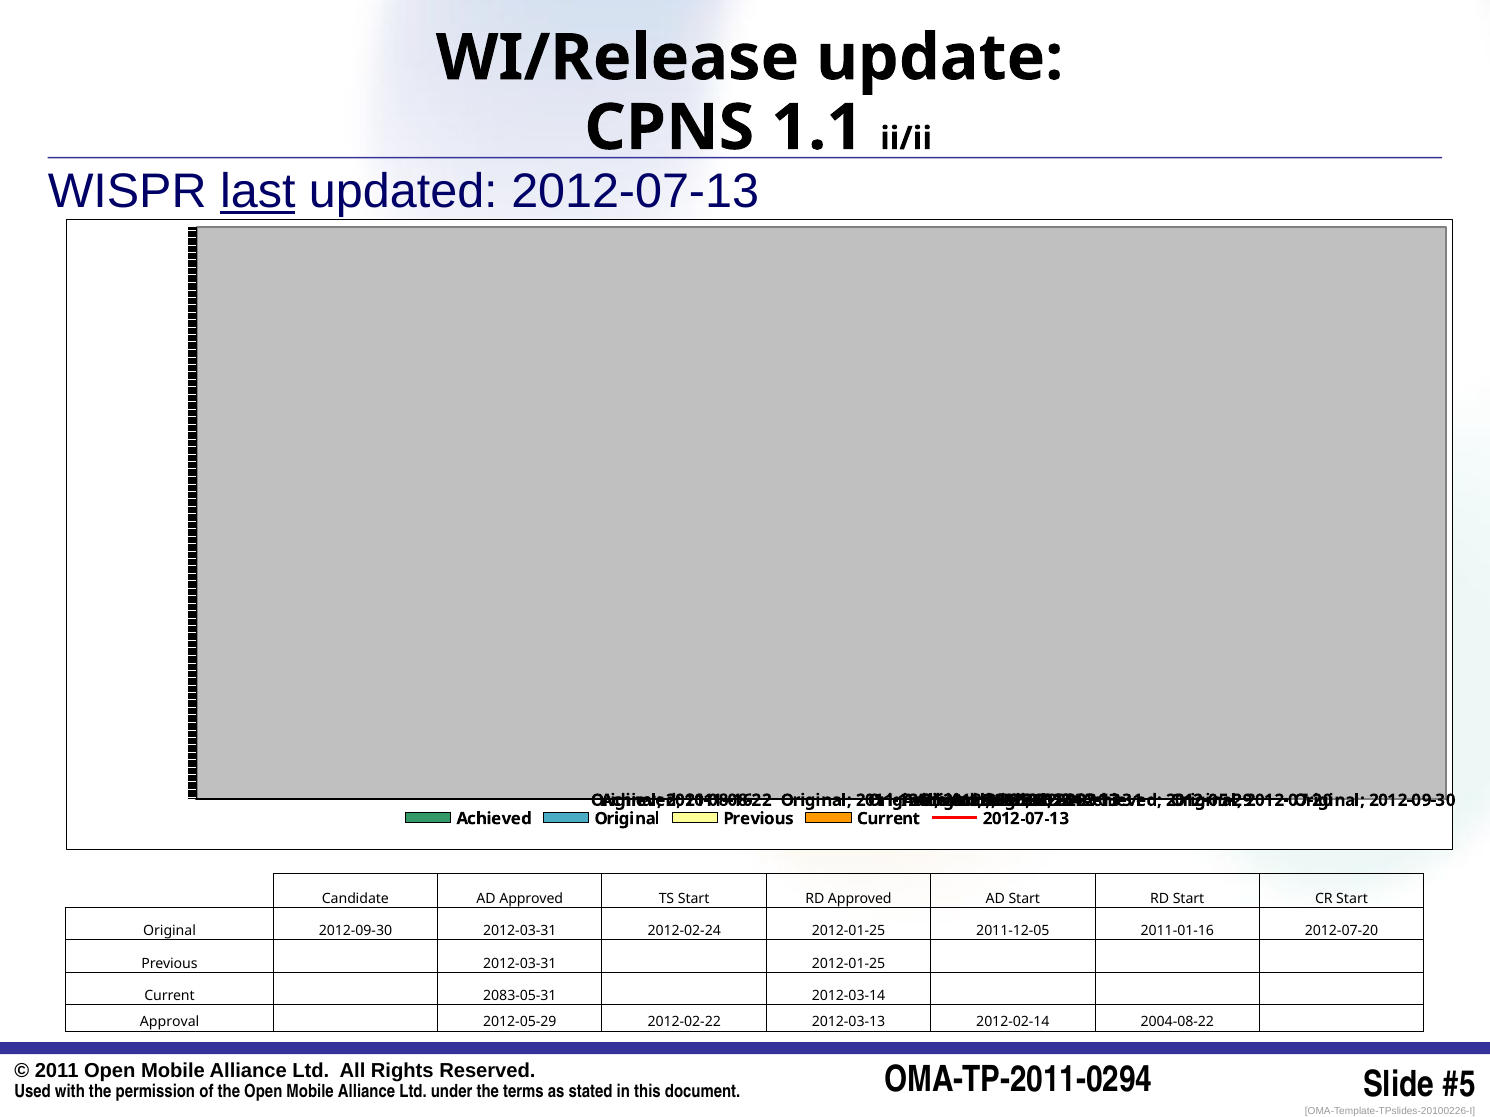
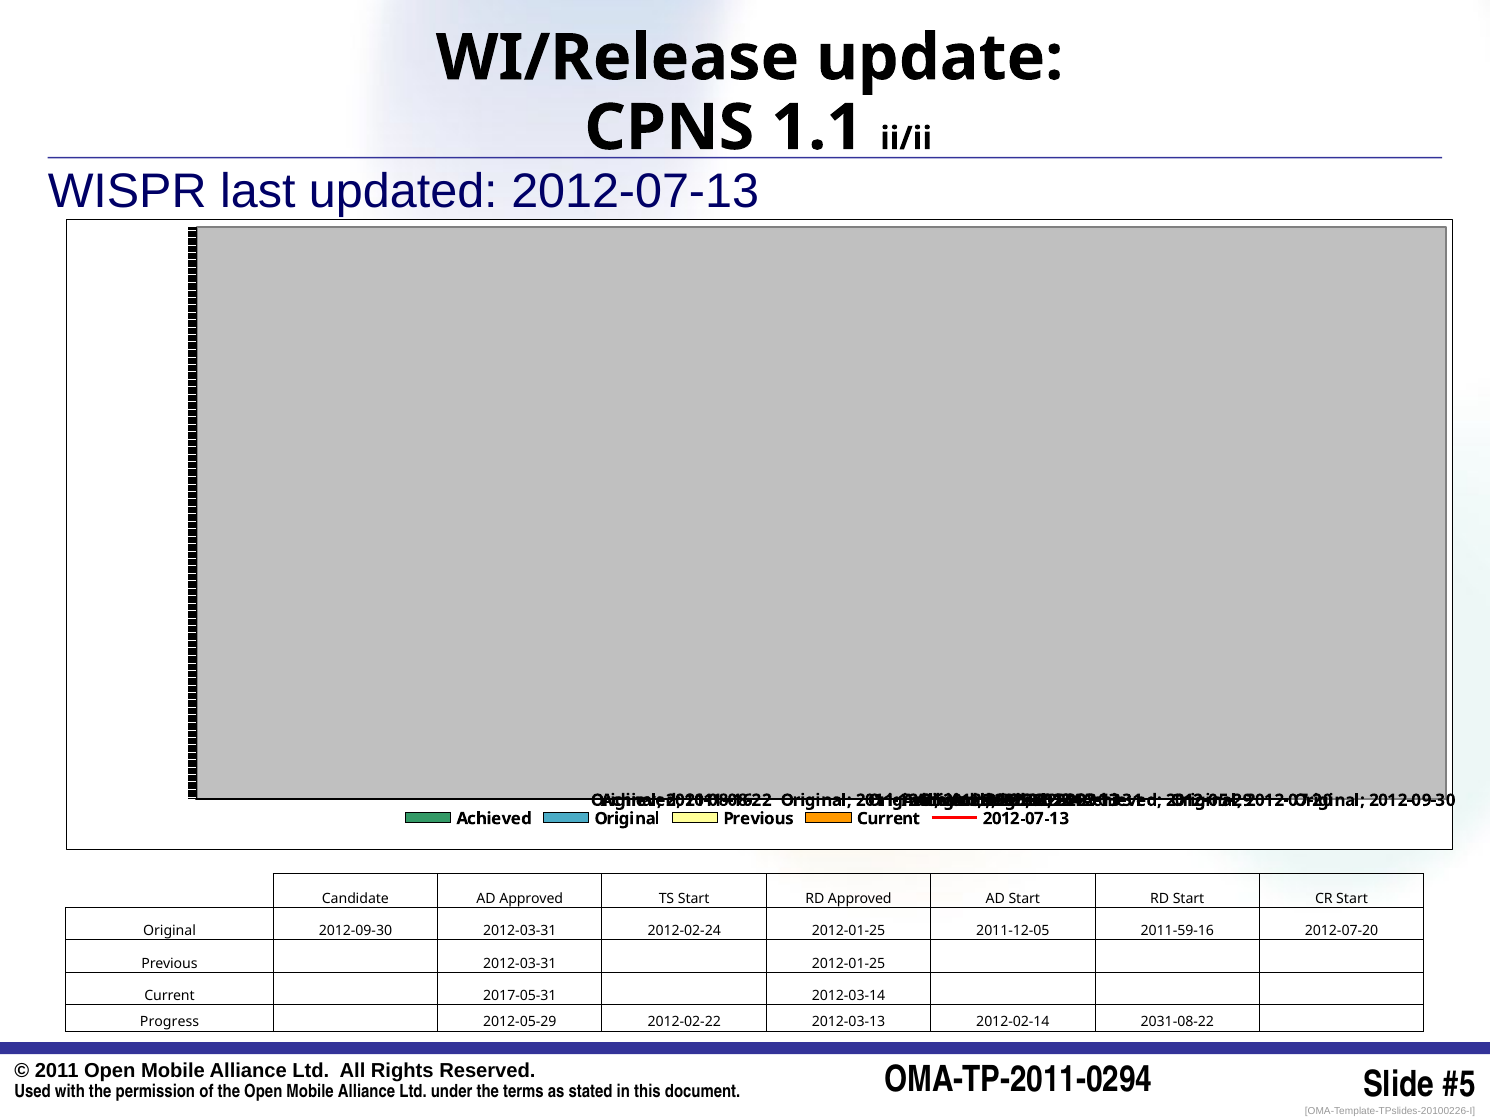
last underline: present -> none (258, 192)
2011-01-16: 2011-01-16 -> 2011-59-16 (1177, 932)
2083-05-31: 2083-05-31 -> 2017-05-31 (520, 996)
Approval: Approval -> Progress (170, 1023)
2004-08-22: 2004-08-22 -> 2031-08-22 (1177, 1023)
